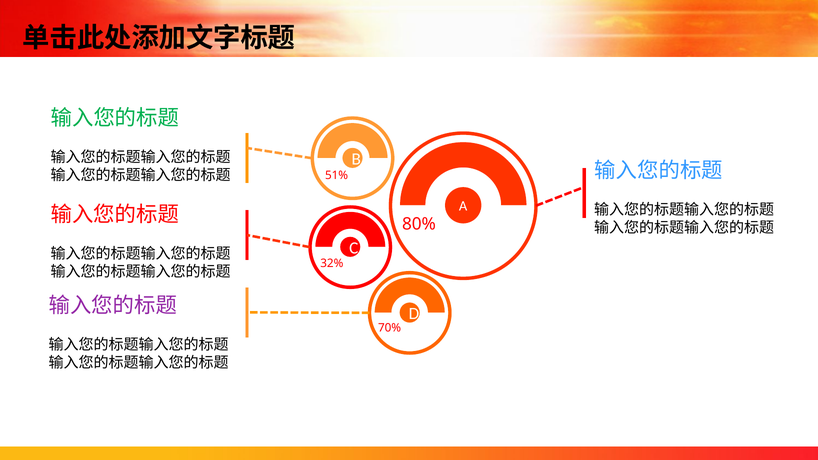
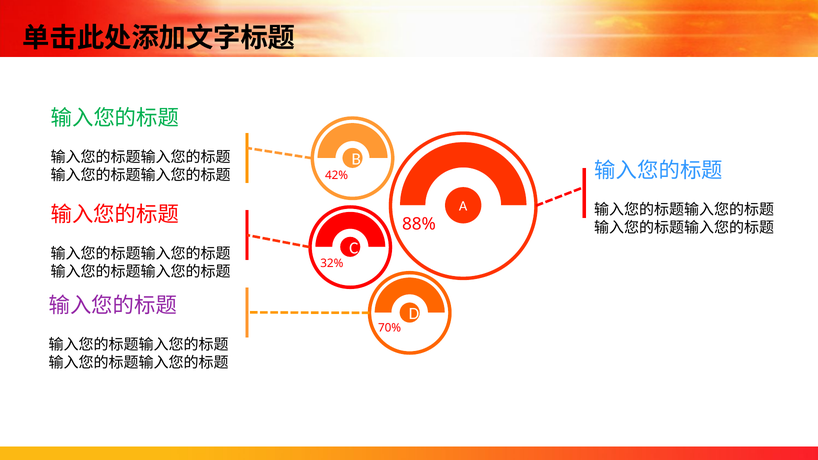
51%: 51% -> 42% (337, 175)
80%: 80% -> 88% (419, 224)
